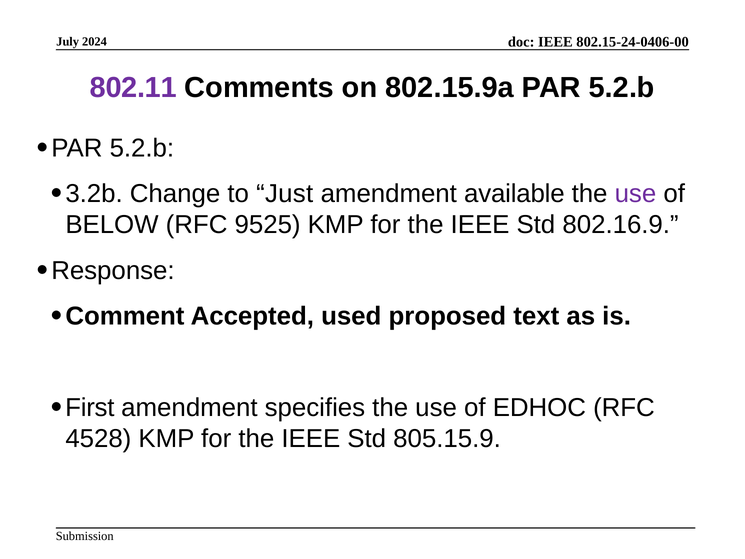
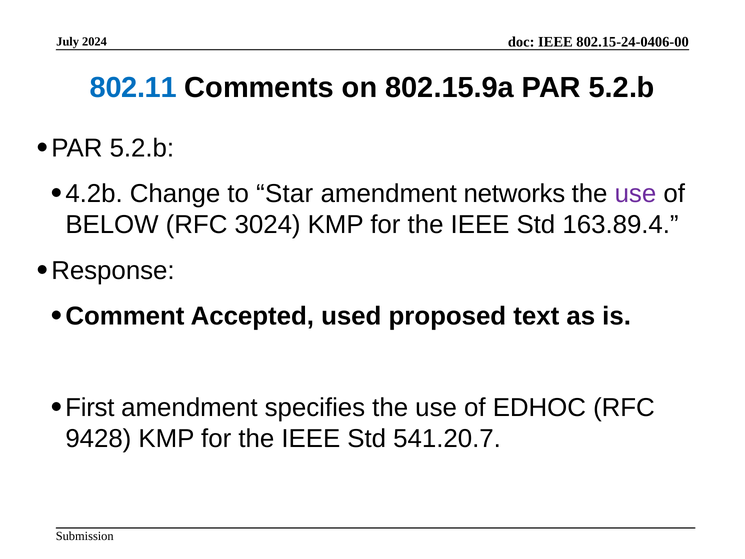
802.11 colour: purple -> blue (133, 88)
3.2b: 3.2b -> 4.2b (94, 194)
Just: Just -> Star (285, 194)
available: available -> networks (514, 194)
9525: 9525 -> 3024 (268, 225)
802.16.9: 802.16.9 -> 163.89.4 (621, 225)
4528: 4528 -> 9428 (98, 439)
805.15.9: 805.15.9 -> 541.20.7 (447, 439)
